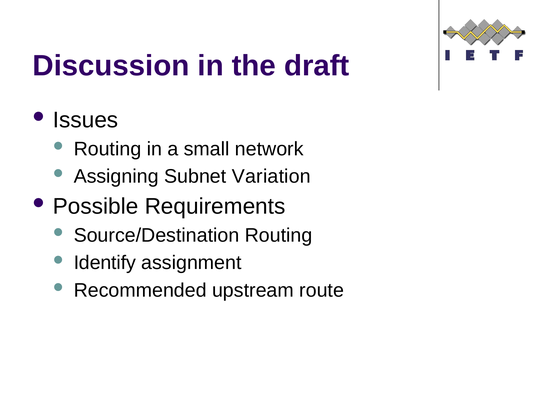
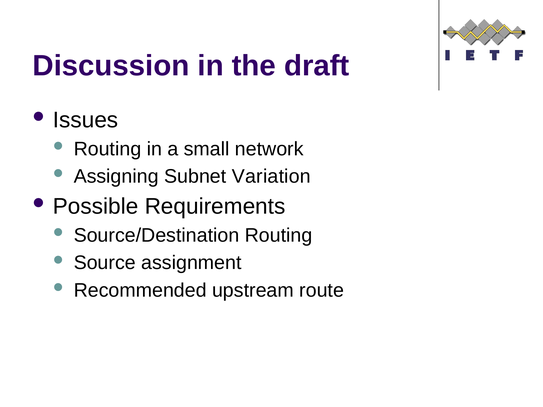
Identify: Identify -> Source (105, 263)
